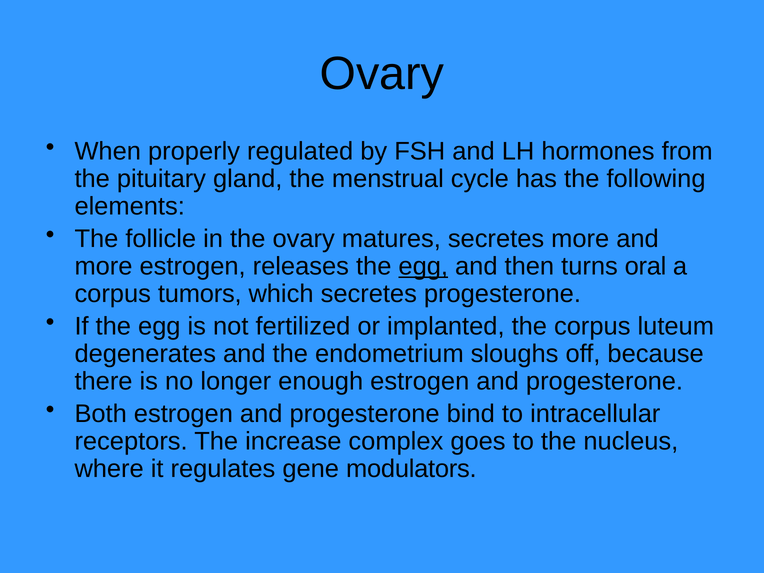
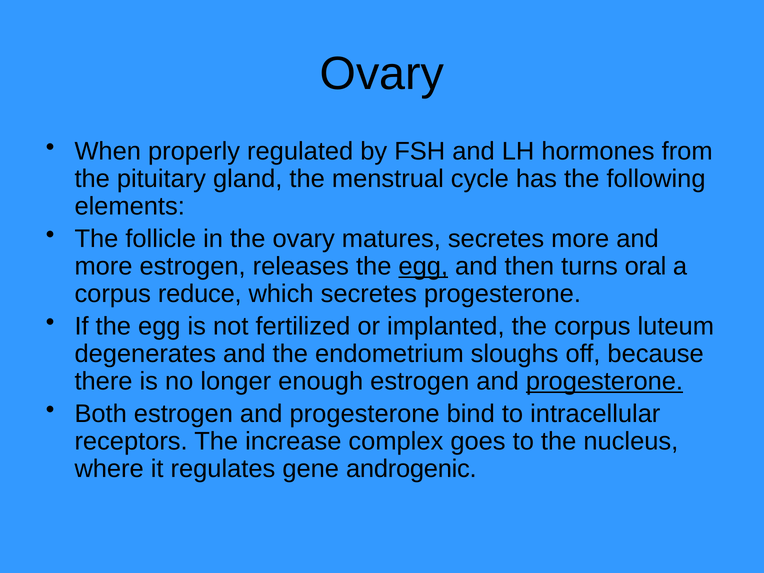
tumors: tumors -> reduce (200, 294)
progesterone underline: none -> present (605, 381)
modulators: modulators -> androgenic (411, 469)
